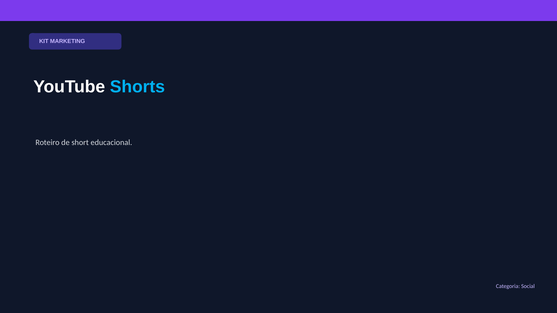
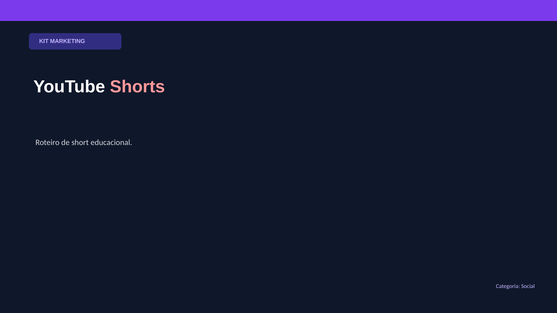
Shorts colour: light blue -> pink (137, 87)
